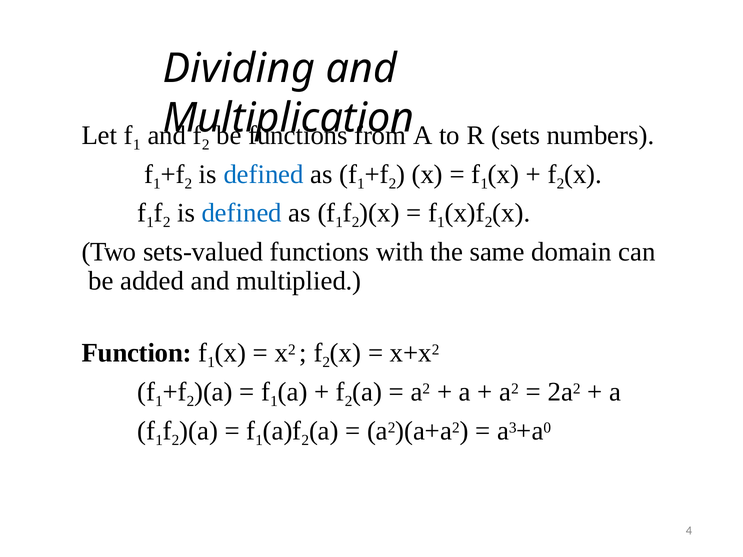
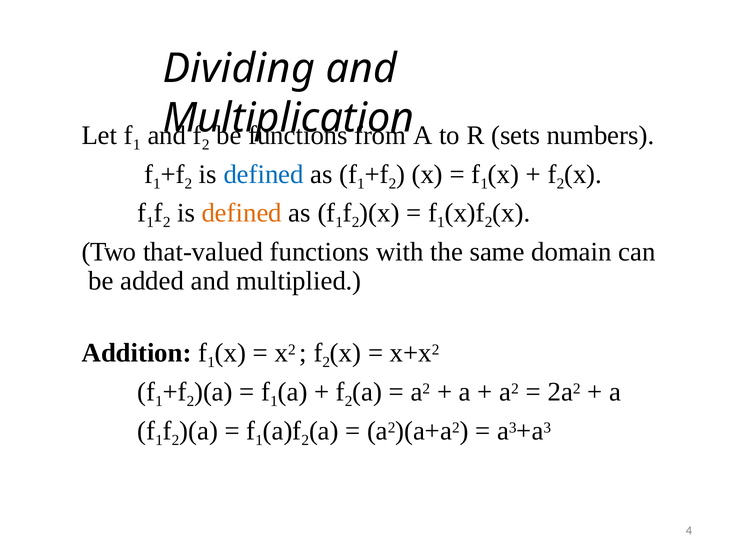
defined colour: blue -> orange (242, 213)
sets-valued: sets-valued -> that-valued (203, 252)
Function: Function -> Addition (137, 353)
0: 0 -> 3 (547, 428)
